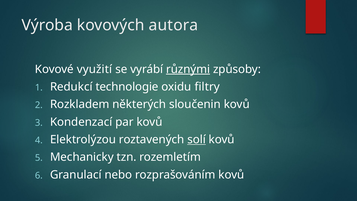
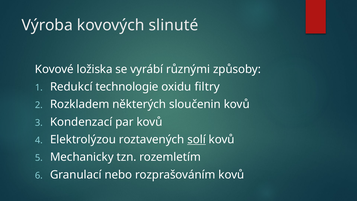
autora: autora -> slinuté (174, 25)
využití: využití -> ložiska (95, 69)
různými underline: present -> none (188, 69)
